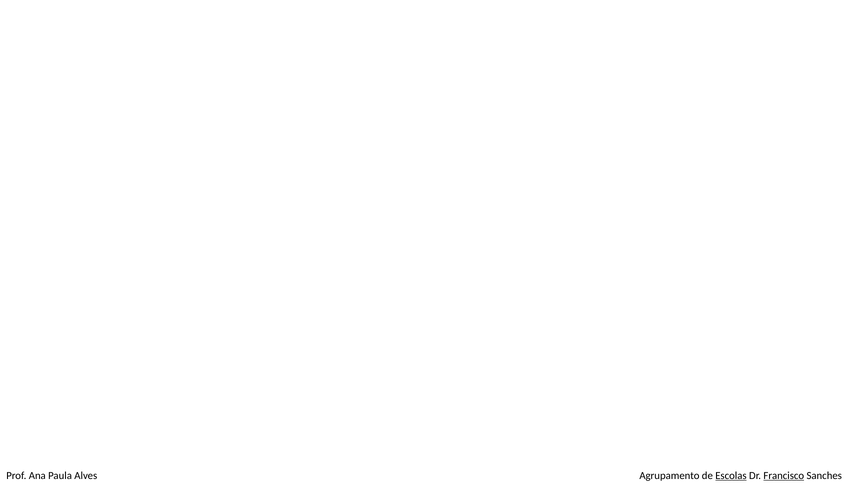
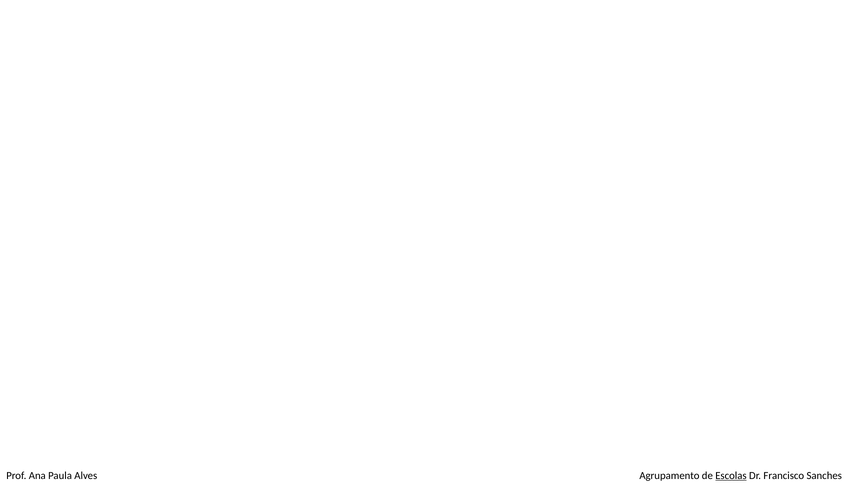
Francisco underline: present -> none (784, 475)
